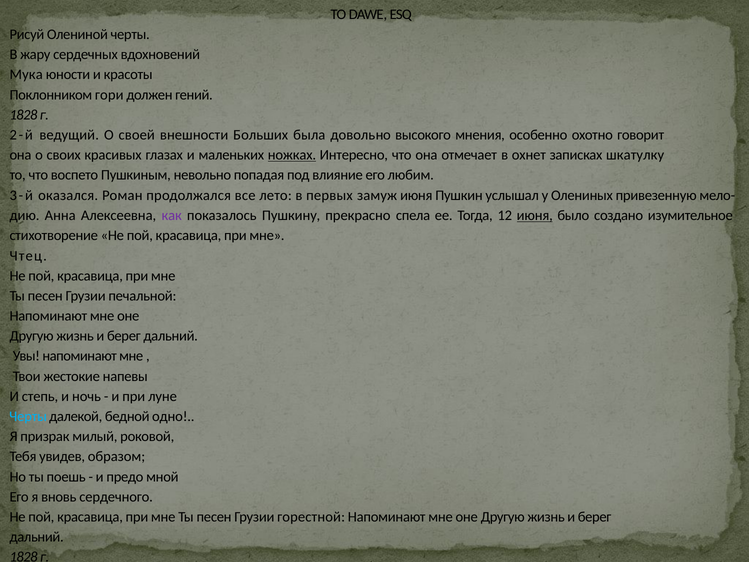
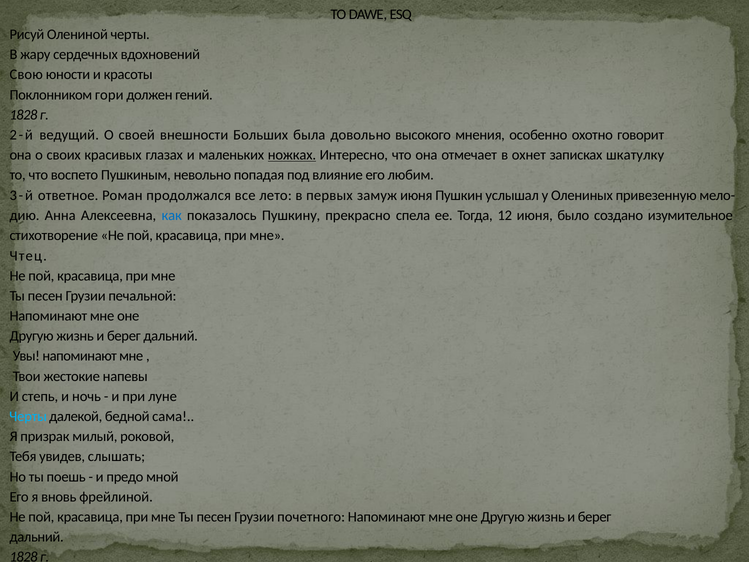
Мука: Мука -> Свою (26, 75)
оказался: оказался -> ответное (68, 195)
как colour: purple -> blue (172, 215)
июня underline: present -> none (535, 215)
одно: одно -> сама (173, 416)
образом: образом -> слышать (116, 456)
сердечного: сердечного -> фрейлиной (116, 497)
горестной: горестной -> почетного (311, 517)
